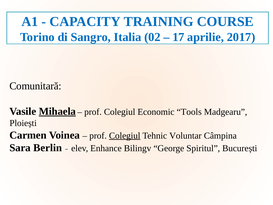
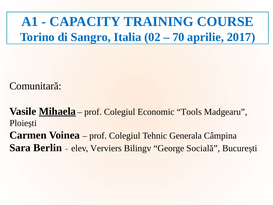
17: 17 -> 70 (178, 37)
Colegiul underline: present -> none (125, 135)
Voluntar: Voluntar -> Generala (186, 135)
Enhance: Enhance -> Verviers (106, 148)
Spiritul: Spiritul -> Socială (203, 148)
